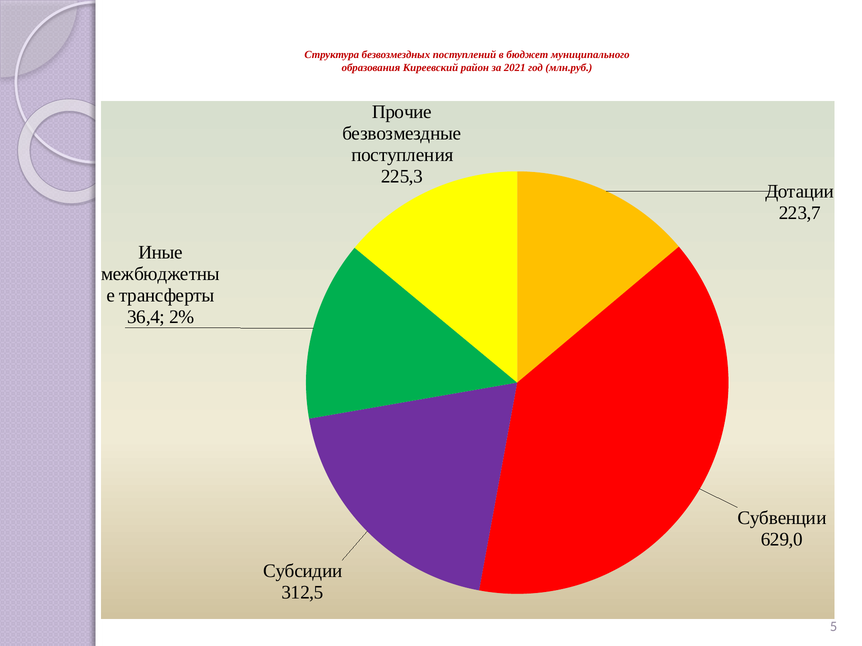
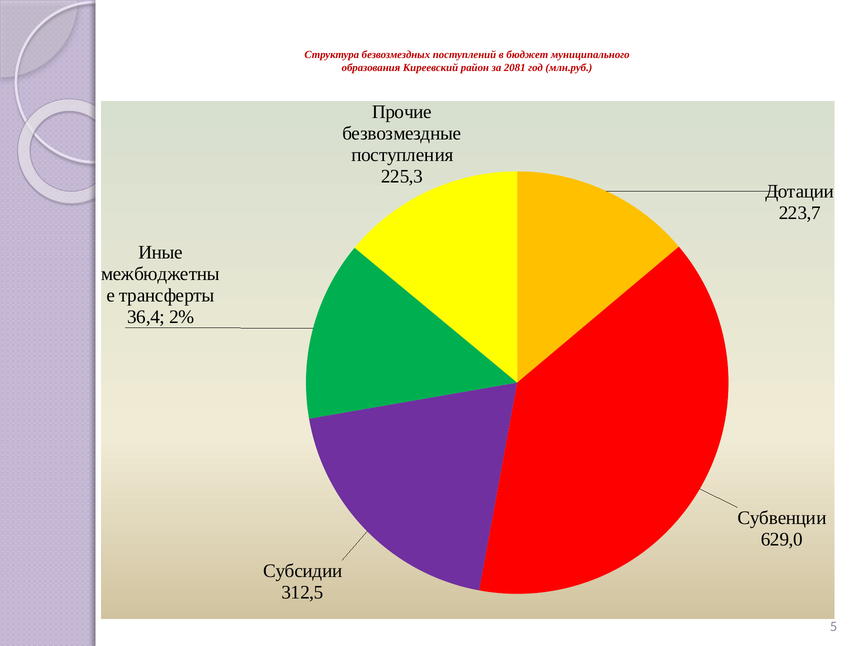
2021: 2021 -> 2081 (515, 68)
